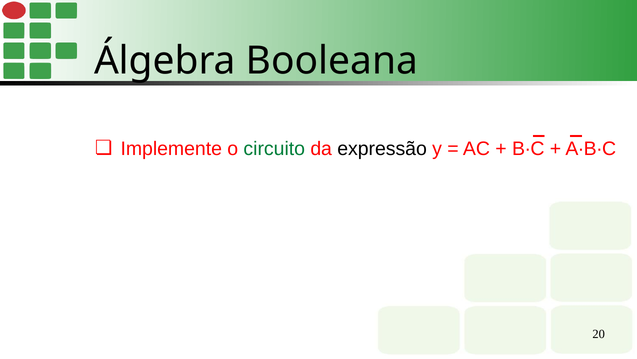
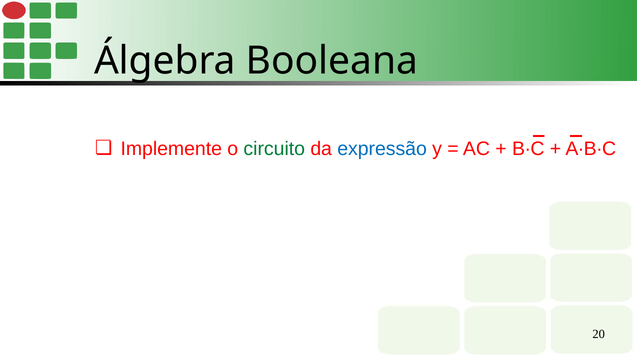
expressão colour: black -> blue (382, 148)
